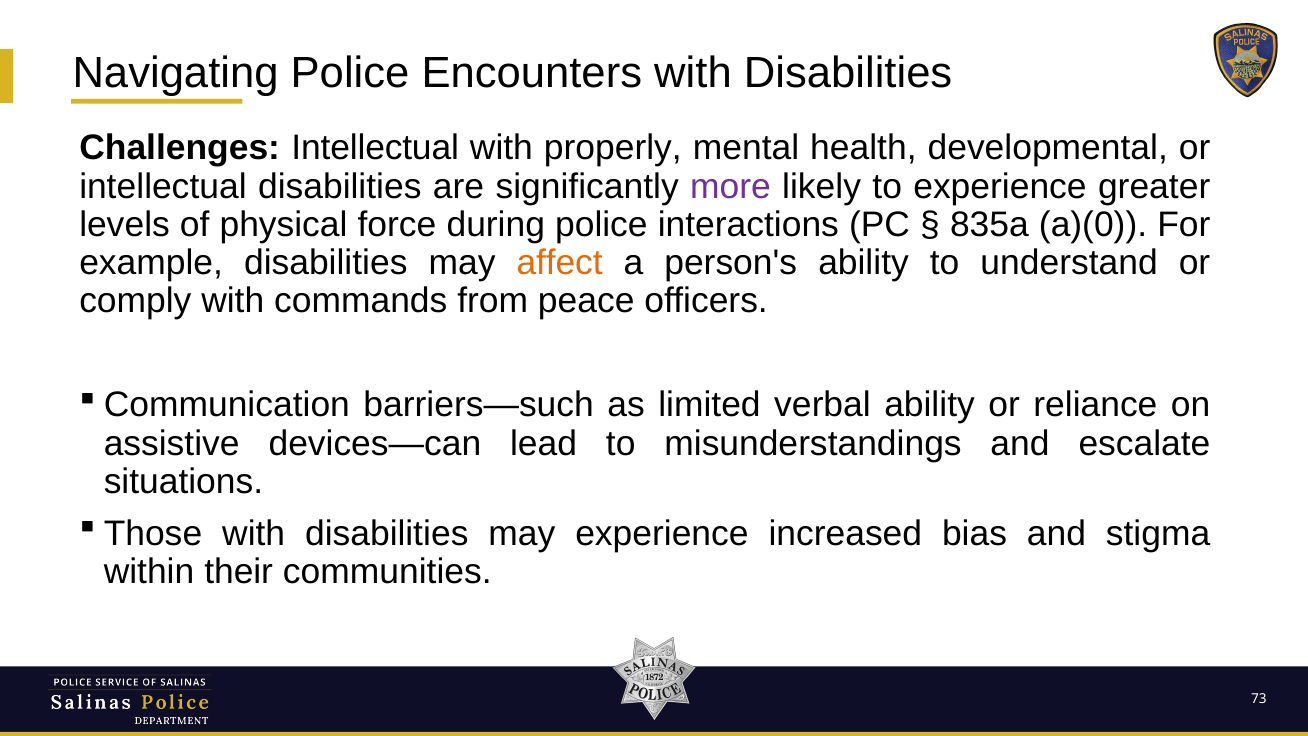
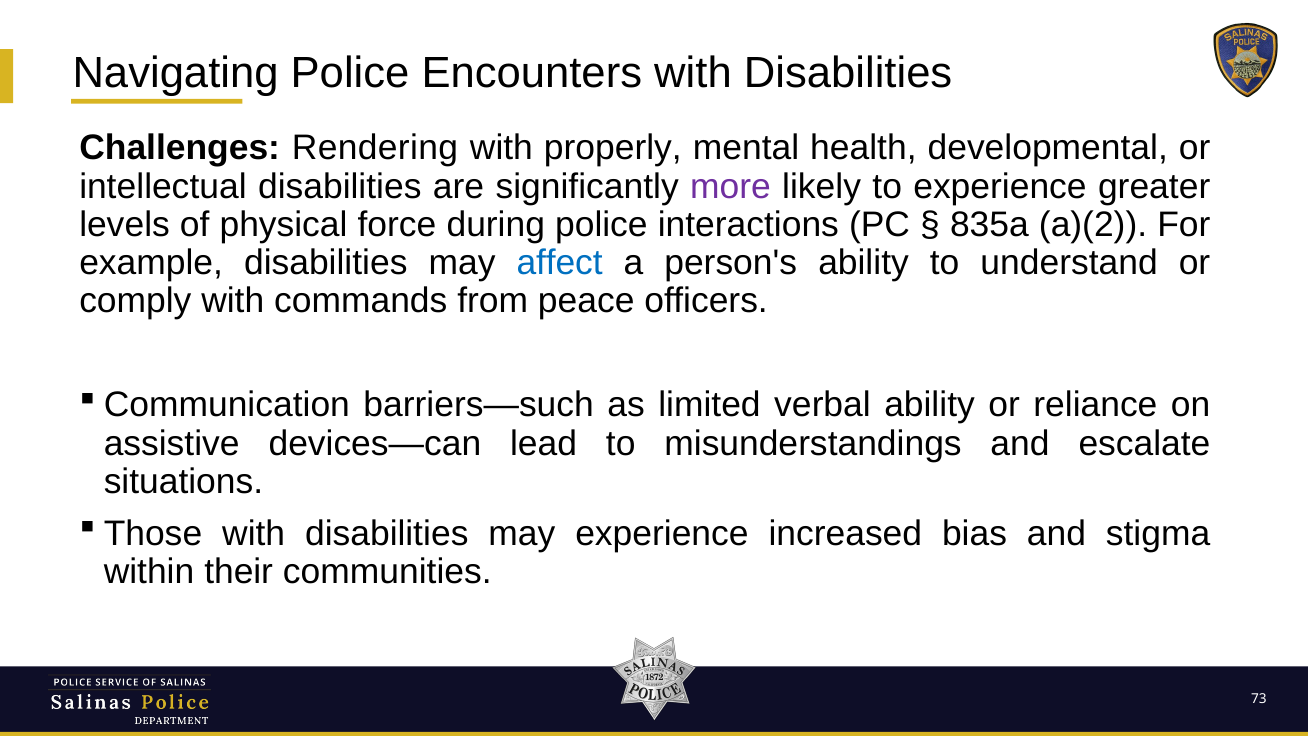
Challenges Intellectual: Intellectual -> Rendering (375, 148)
a)(0: a)(0 -> a)(2 (1093, 225)
affect colour: orange -> blue (560, 263)
